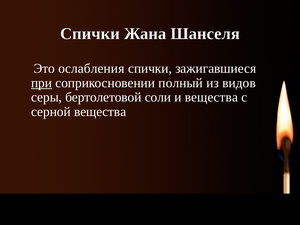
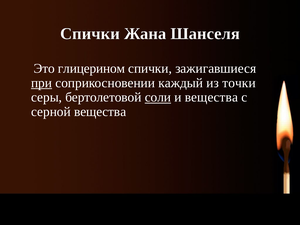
ослабления: ослабления -> глицерином (91, 69)
полный: полный -> каждый (181, 83)
видов: видов -> точки (239, 83)
соли underline: none -> present (158, 97)
